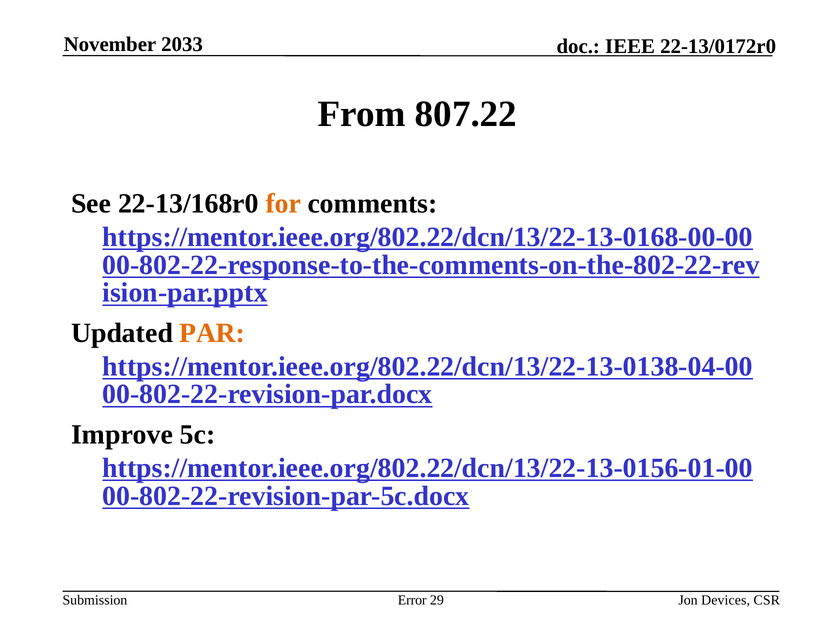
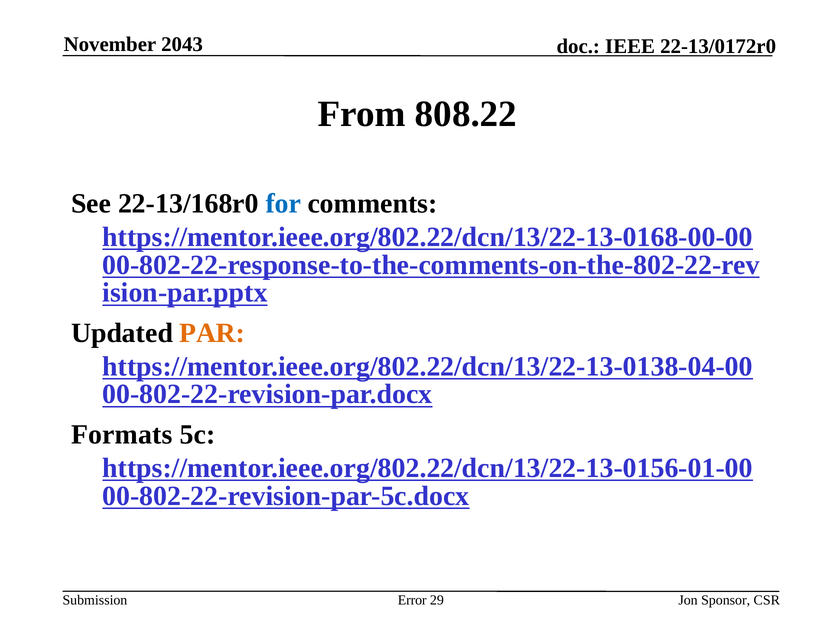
2033: 2033 -> 2043 (182, 44)
807.22: 807.22 -> 808.22 (466, 114)
for colour: orange -> blue (283, 204)
Improve: Improve -> Formats (122, 435)
Devices: Devices -> Sponsor (726, 601)
